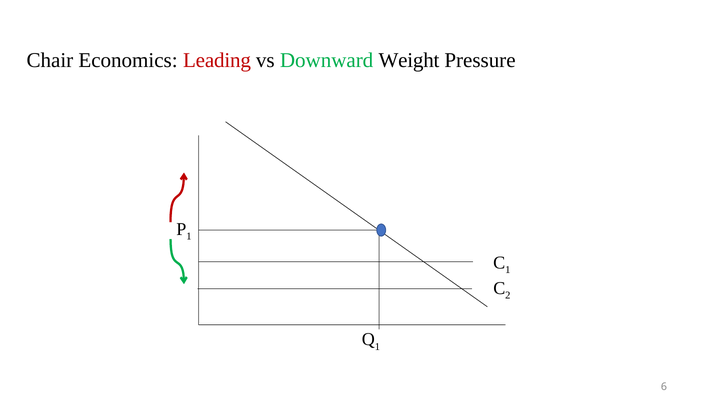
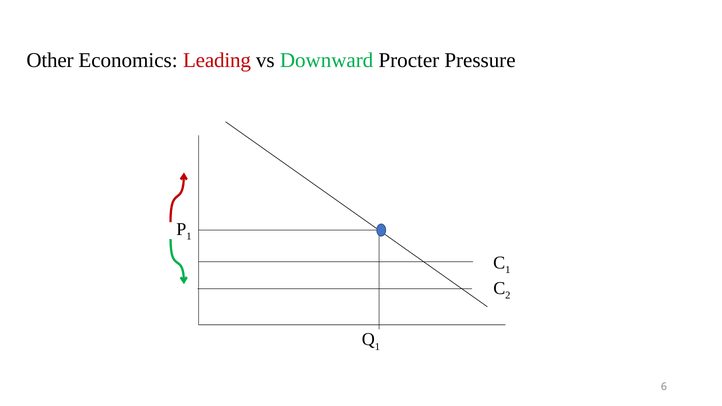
Chair: Chair -> Other (50, 60)
Weight: Weight -> Procter (409, 60)
